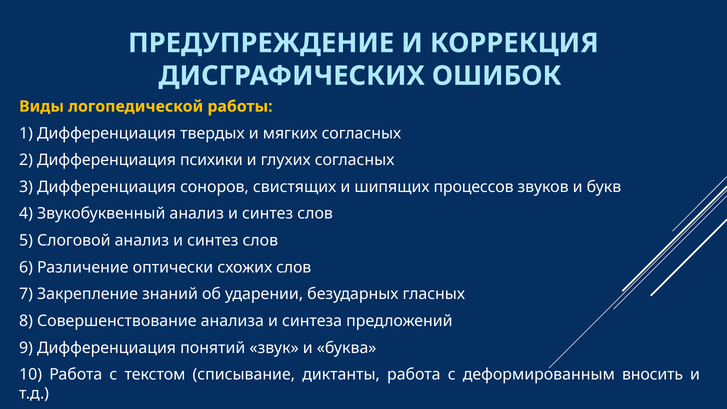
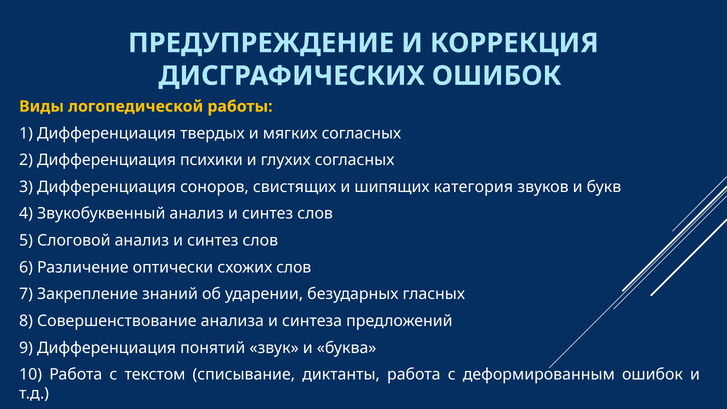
процессов: процессов -> категория (473, 187)
деформированным вносить: вносить -> ошибок (652, 375)
